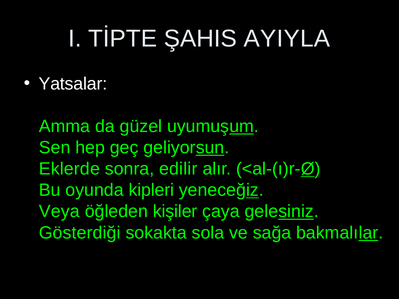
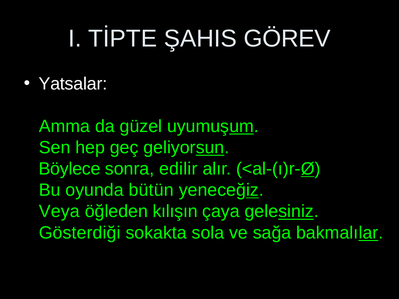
AYIYLA: AYIYLA -> GÖREV (287, 39)
Eklerde: Eklerde -> Böylece (70, 169)
kipleri: kipleri -> bütün (151, 190)
kişiler: kişiler -> kılışın (175, 212)
